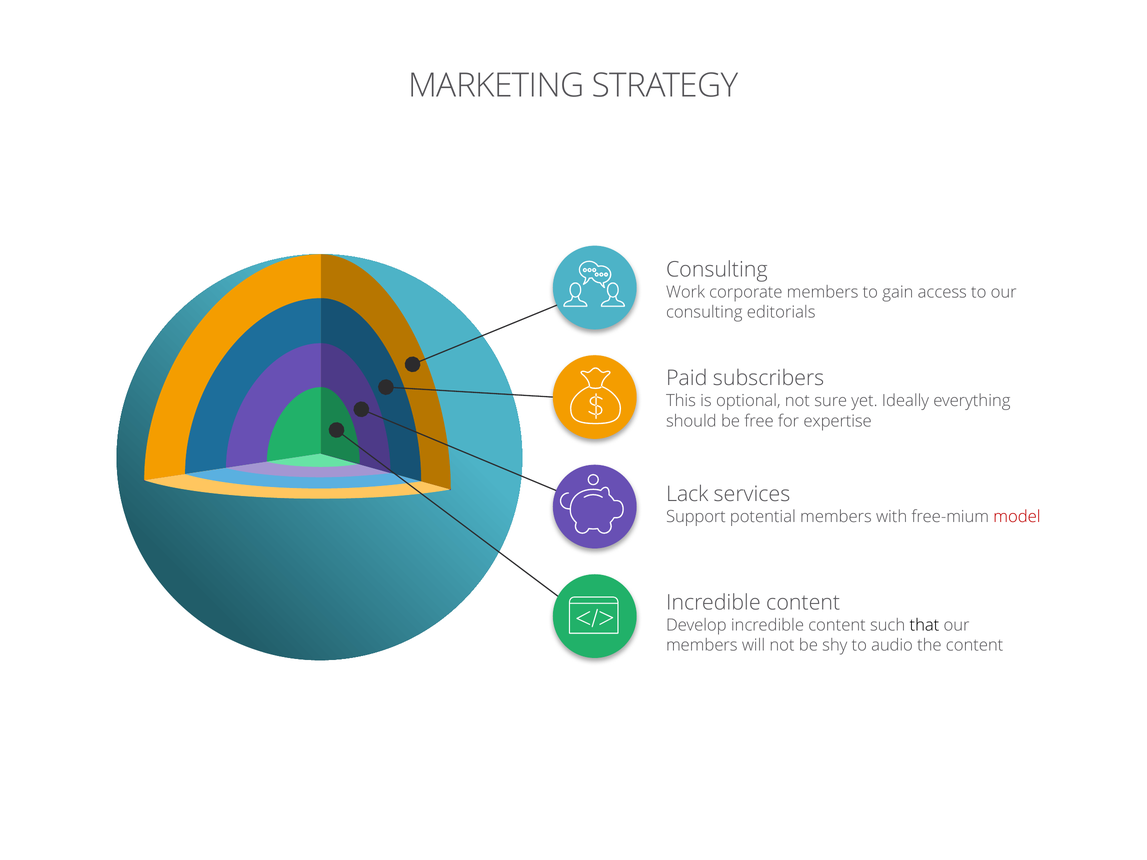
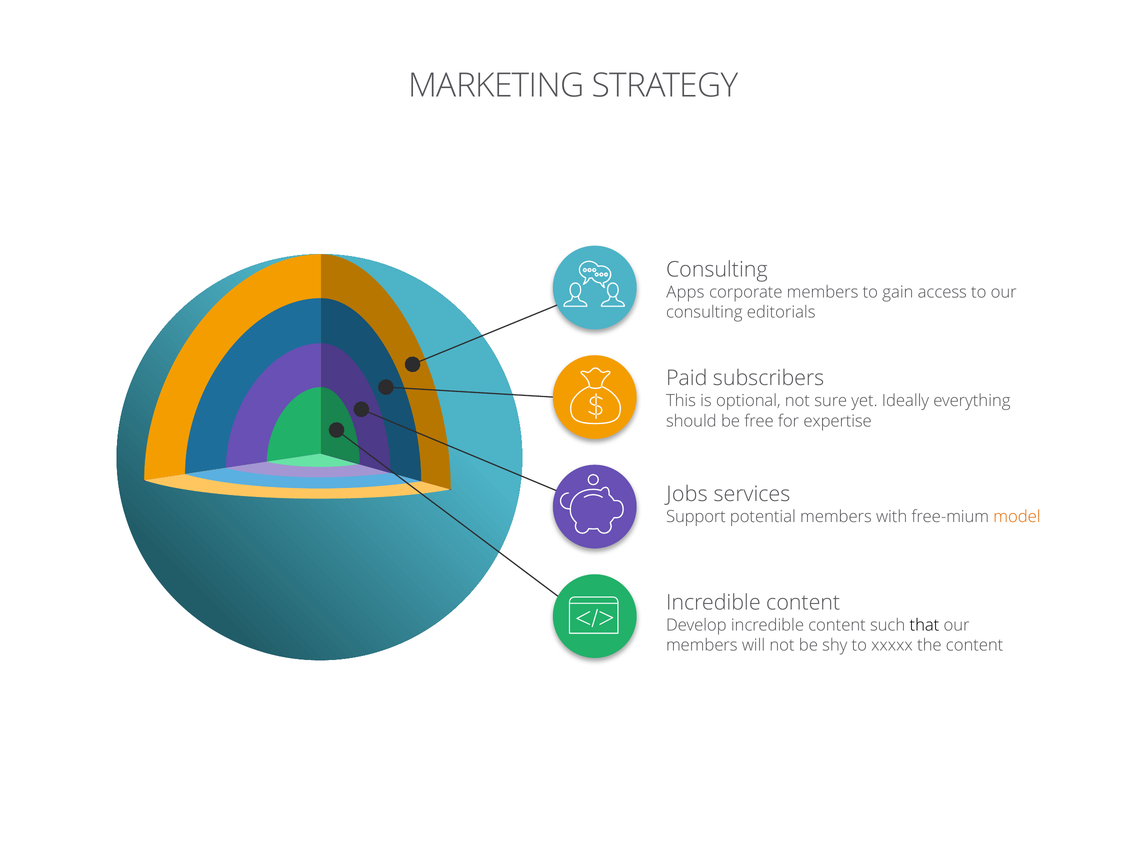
Work: Work -> Apps (685, 293)
Lack: Lack -> Jobs (687, 494)
model colour: red -> orange (1017, 517)
audio: audio -> xxxxx (892, 645)
